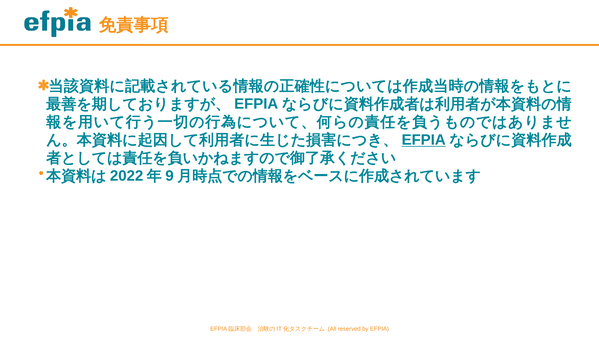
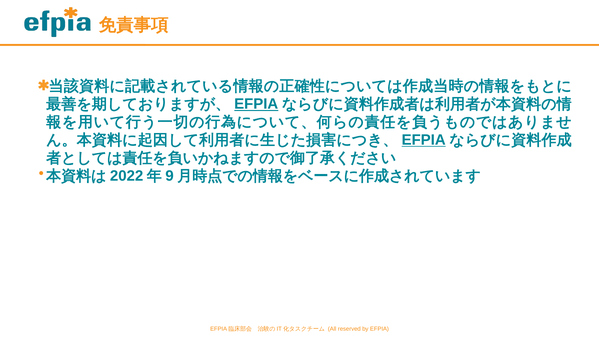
EFPIA underline: none -> present (256, 104)
